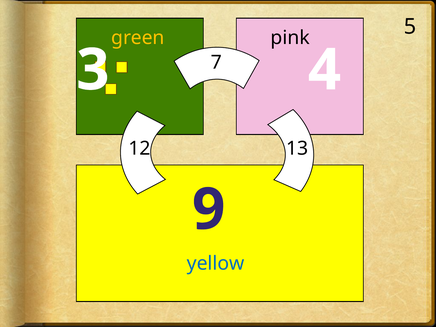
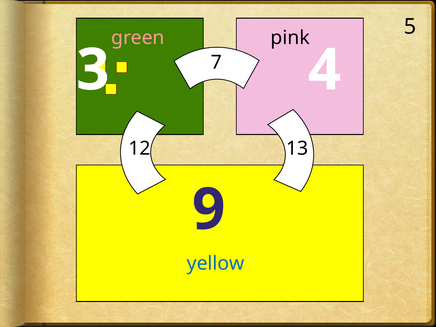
green colour: yellow -> pink (138, 38)
